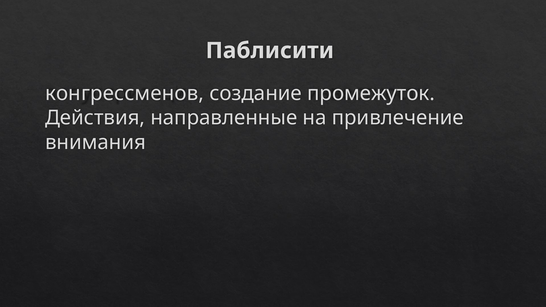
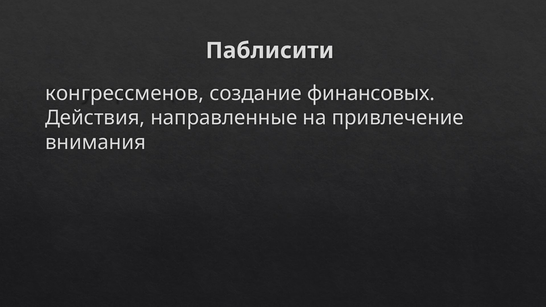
промежуток: промежуток -> финансовых (371, 93)
